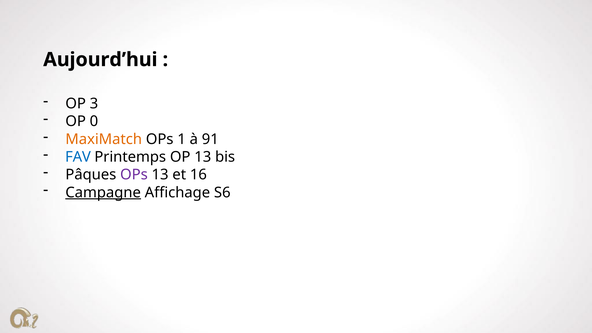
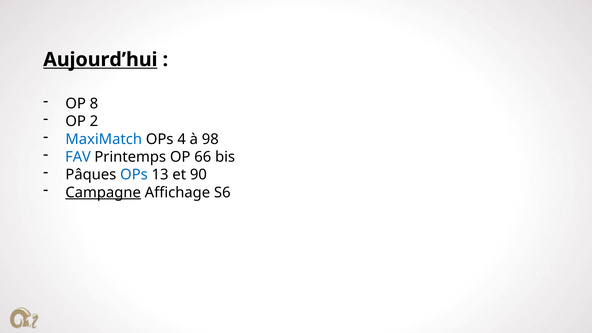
Aujourd’hui underline: none -> present (100, 60)
3: 3 -> 8 (94, 104)
0: 0 -> 2 (94, 121)
MaxiMatch colour: orange -> blue (104, 139)
1: 1 -> 4 (182, 139)
91: 91 -> 98 (210, 139)
OP 13: 13 -> 66 (203, 157)
OPs colour: purple -> blue (134, 175)
16: 16 -> 90 (198, 175)
